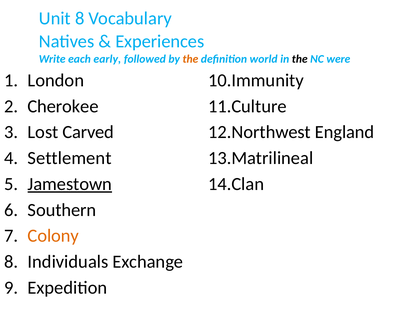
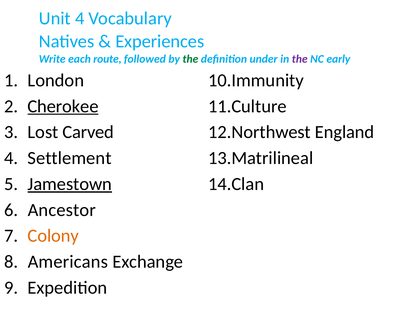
Unit 8: 8 -> 4 (80, 18)
early: early -> route (107, 59)
the colour: orange -> green (190, 59)
world: world -> under (264, 59)
the colour: black -> purple (300, 59)
were: were -> early (338, 59)
Cherokee underline: none -> present (63, 106)
Southern: Southern -> Ancestor (62, 210)
Individuals: Individuals -> Americans (68, 262)
